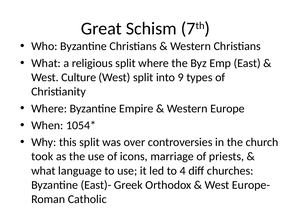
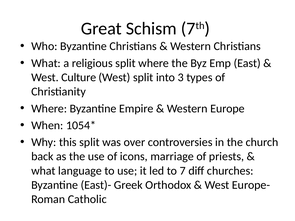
9: 9 -> 3 (181, 77)
took: took -> back (42, 157)
4: 4 -> 7 (183, 171)
